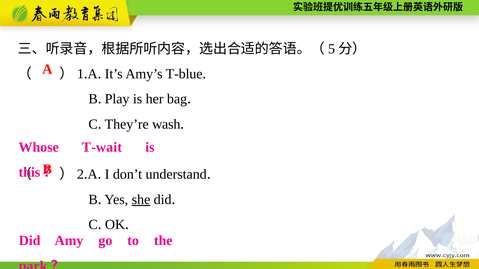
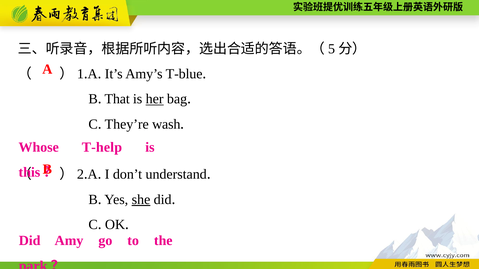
Play: Play -> That (117, 99)
her underline: none -> present (155, 99)
T-wait: T-wait -> T-help (102, 147)
